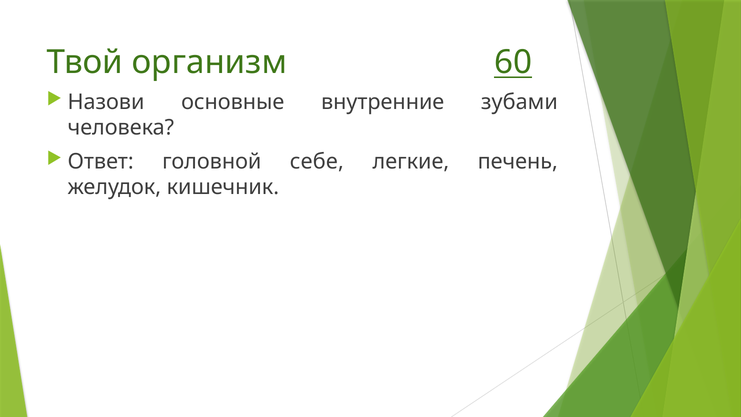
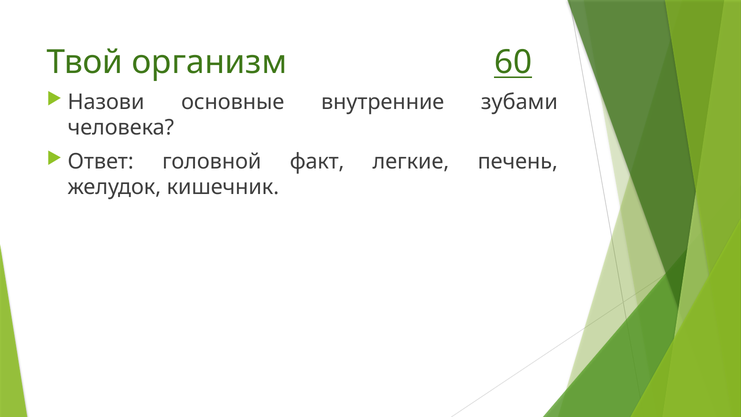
себе: себе -> факт (317, 161)
